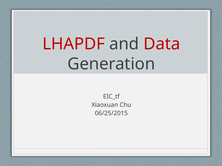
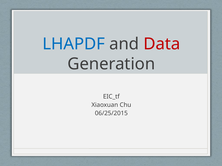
LHAPDF colour: red -> blue (74, 44)
